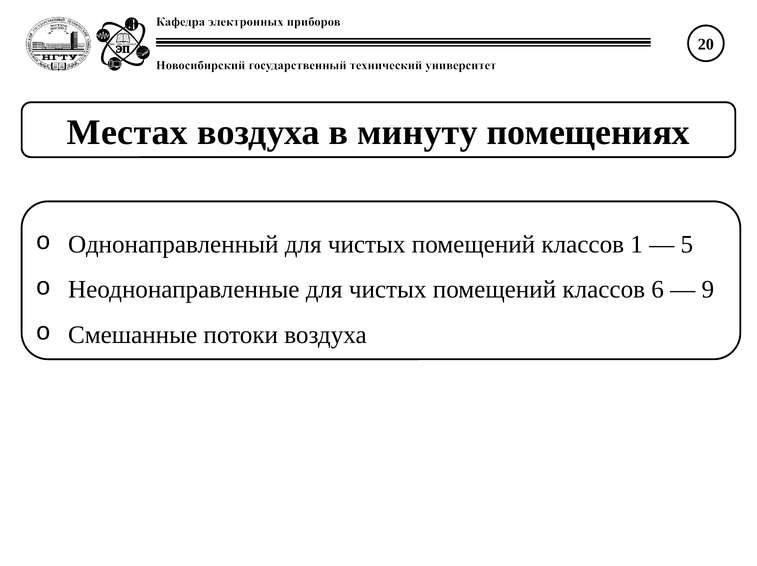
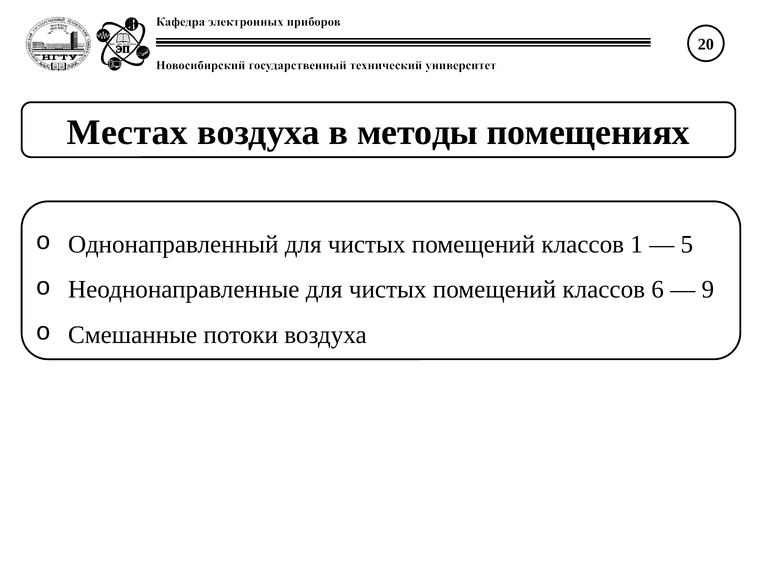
минуту: минуту -> методы (418, 132)
